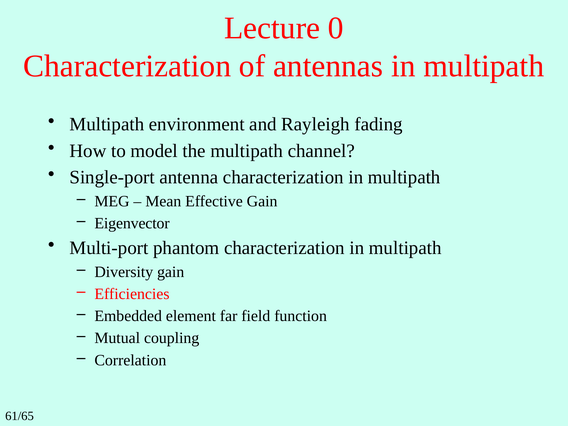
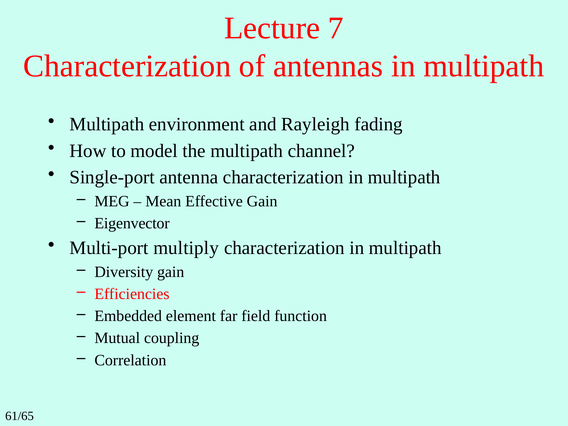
0: 0 -> 7 (336, 28)
phantom: phantom -> multiply (186, 248)
